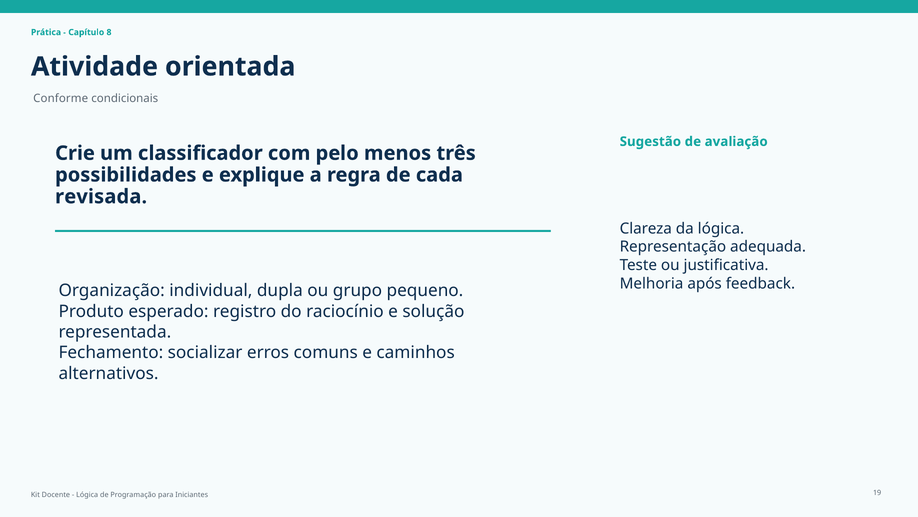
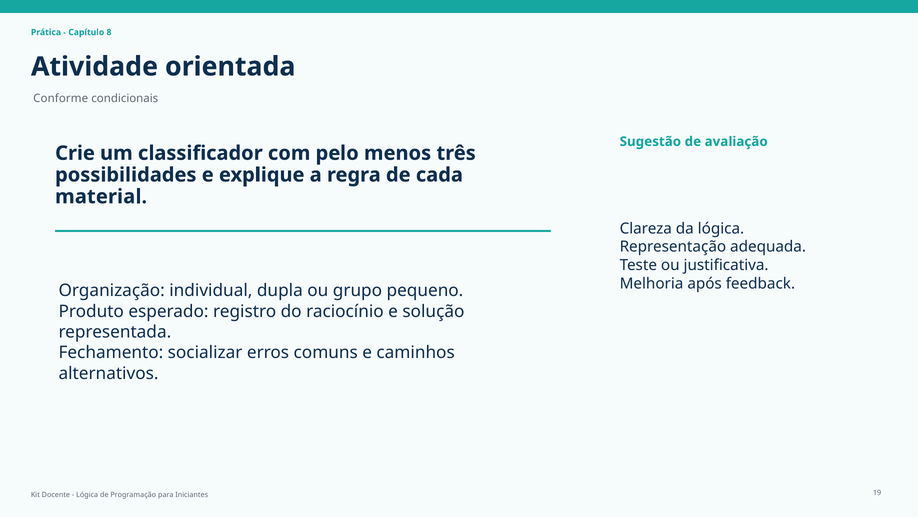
revisada: revisada -> material (101, 196)
